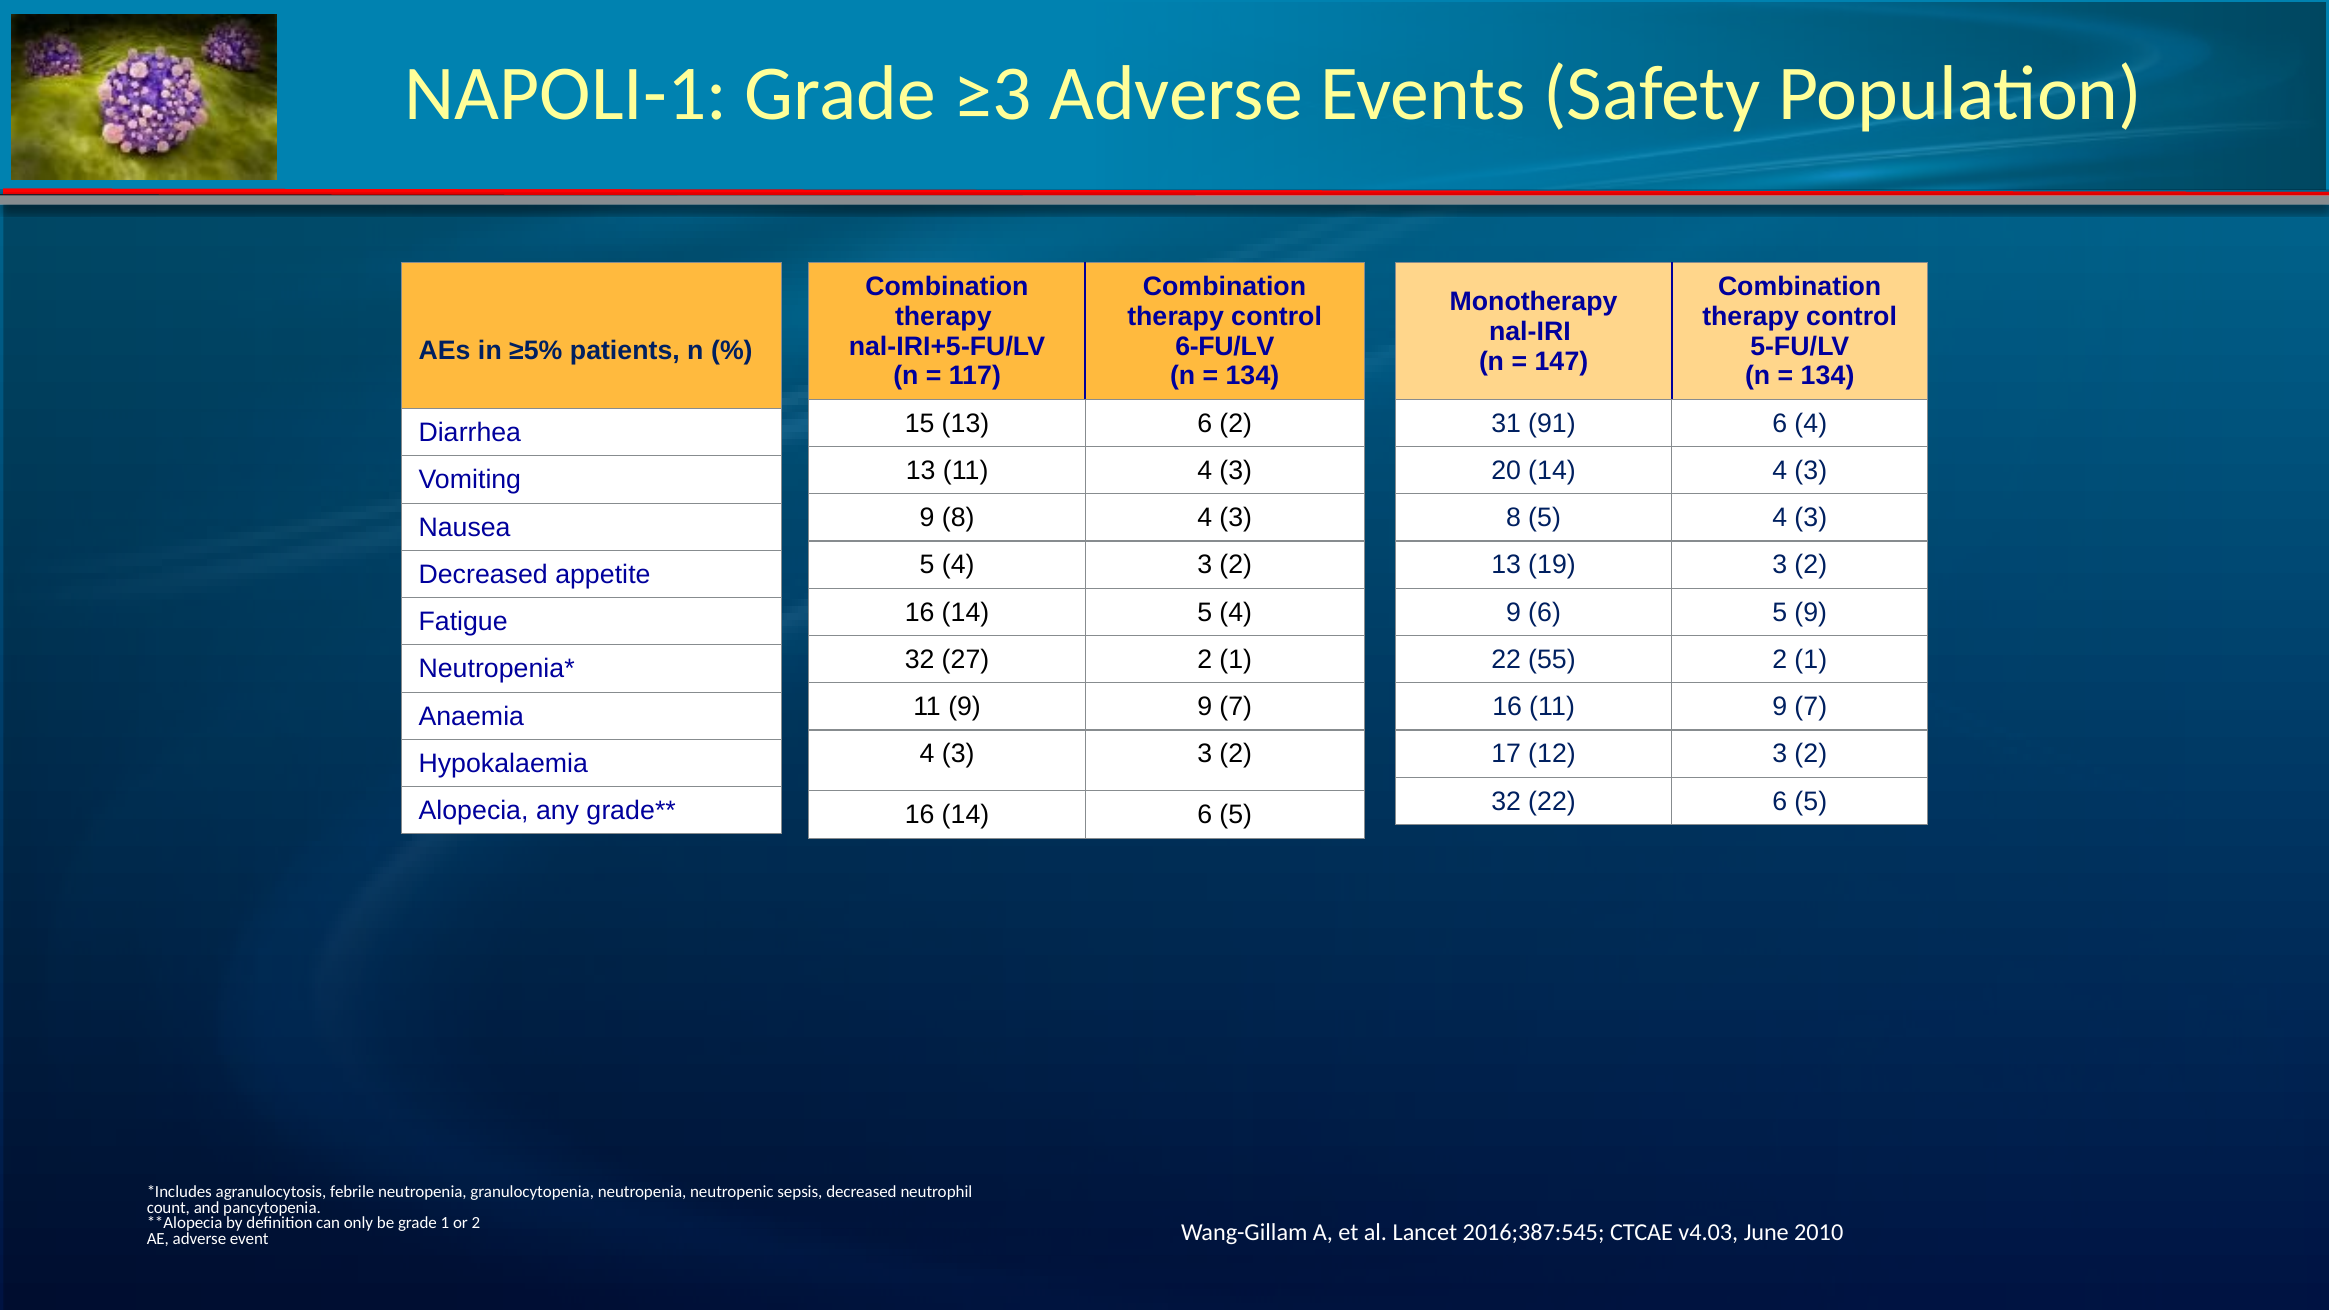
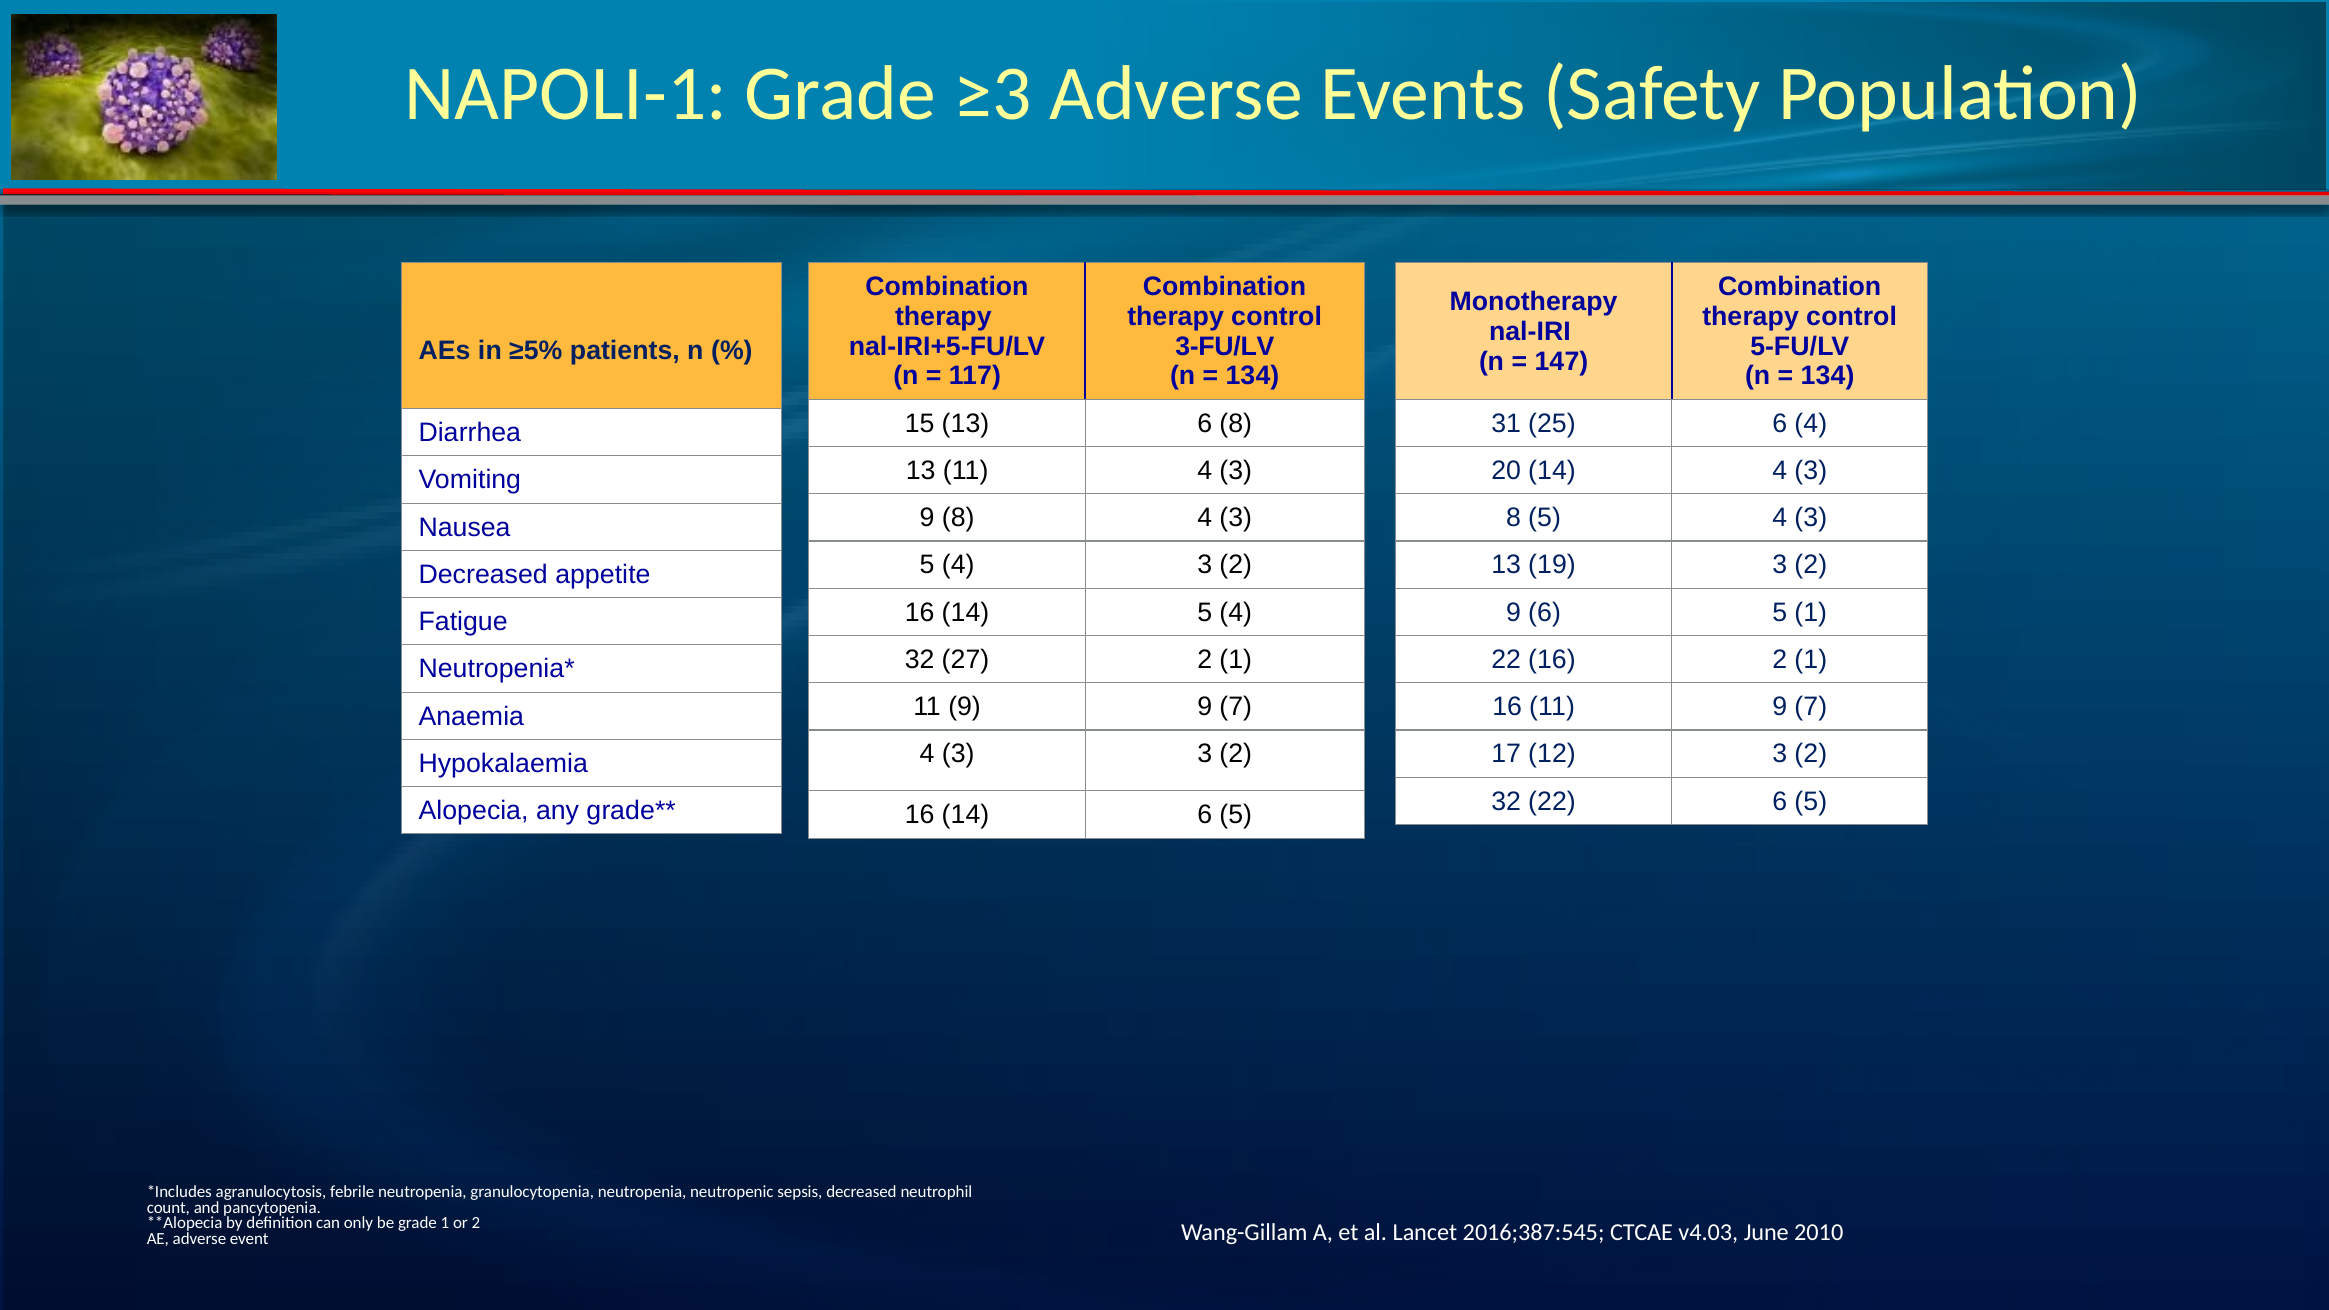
6-FU/LV: 6-FU/LV -> 3-FU/LV (1225, 346)
6 2: 2 -> 8 (1236, 423)
91: 91 -> 25 (1552, 423)
5 9: 9 -> 1 (1811, 612)
22 55: 55 -> 16 (1552, 660)
